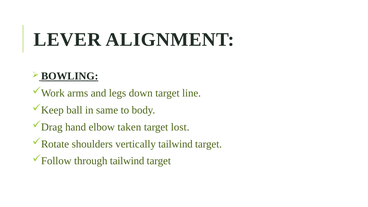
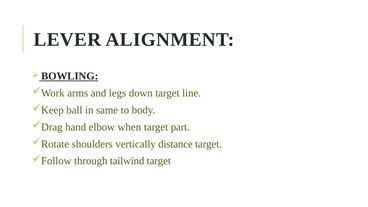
taken: taken -> when (129, 127)
lost: lost -> part (180, 127)
vertically tailwind: tailwind -> distance (175, 144)
